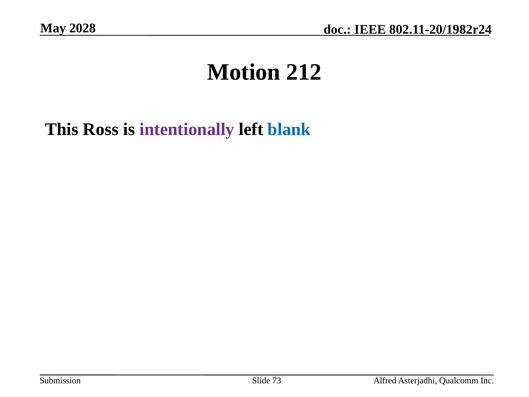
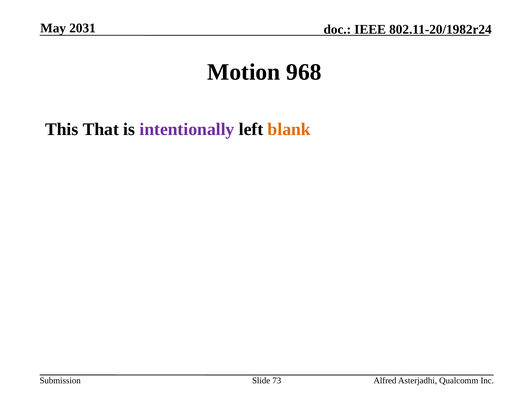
2028: 2028 -> 2031 (83, 28)
212: 212 -> 968 (304, 72)
Ross: Ross -> That (101, 129)
blank colour: blue -> orange (289, 129)
